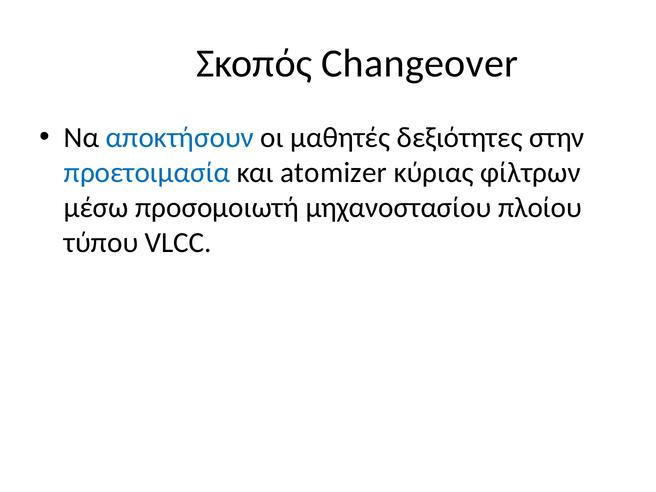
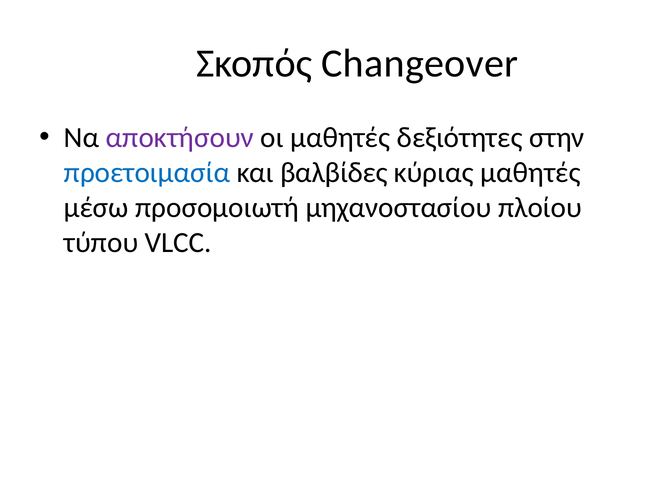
αποκτήσουν colour: blue -> purple (180, 138)
atomizer: atomizer -> βαλβίδες (334, 173)
κύριας φίλτρων: φίλτρων -> μαθητές (531, 173)
